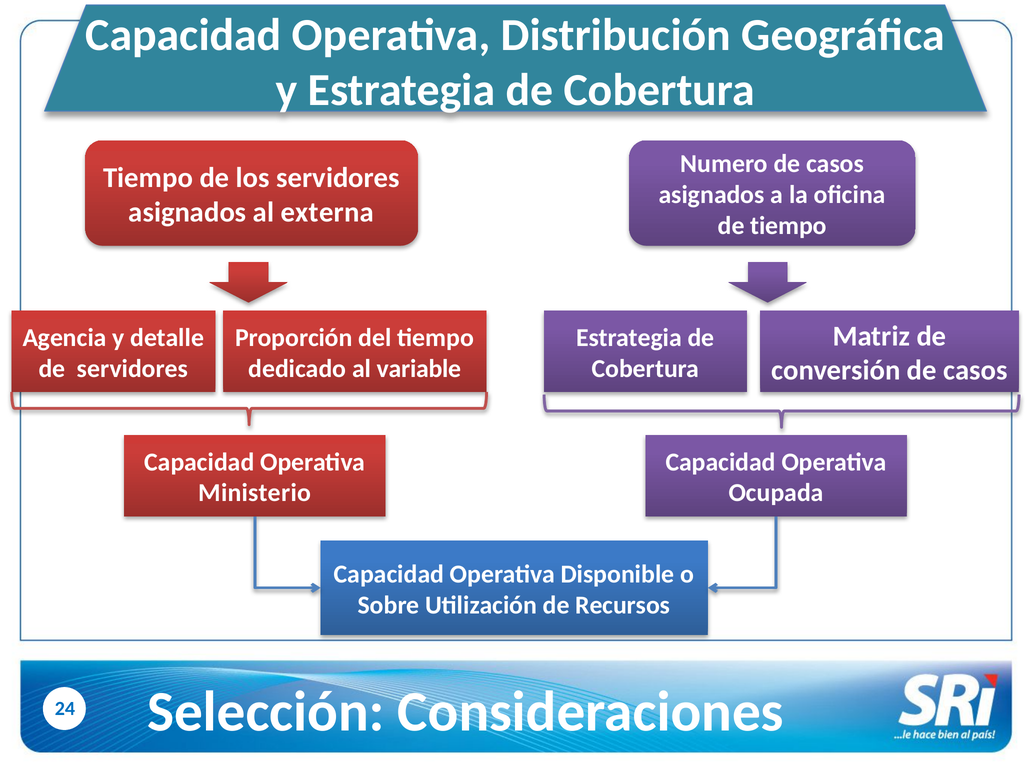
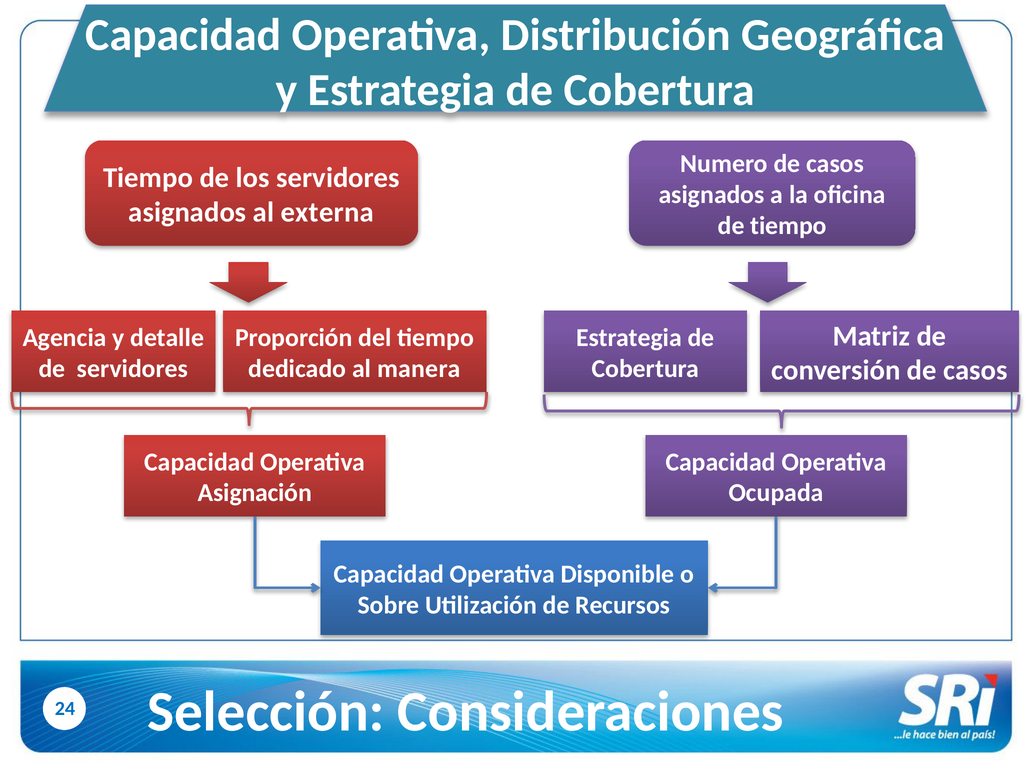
variable: variable -> manera (419, 369)
Ministerio: Ministerio -> Asignación (255, 493)
